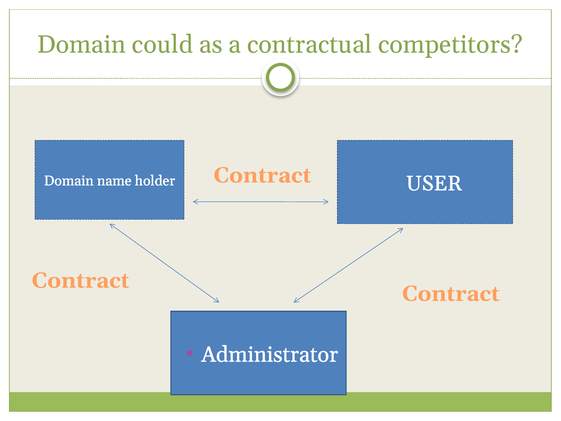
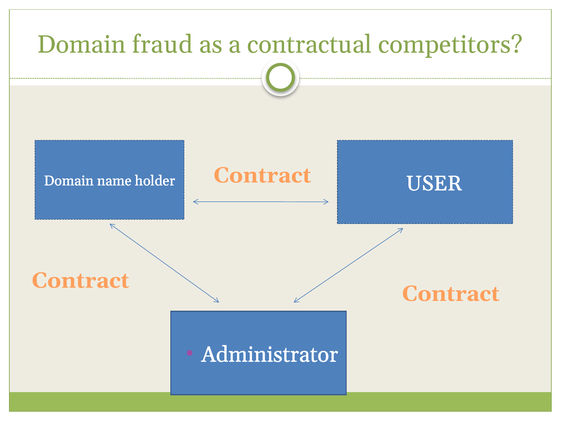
could: could -> fraud (162, 45)
